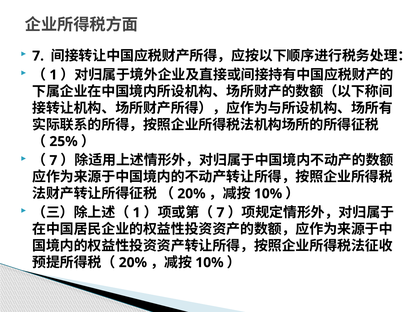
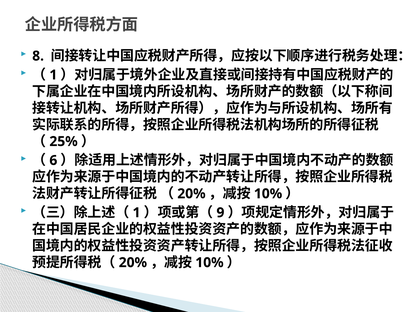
7: 7 -> 8 (38, 56)
7: 7 -> 6 (53, 160)
7: 7 -> 9 (220, 213)
